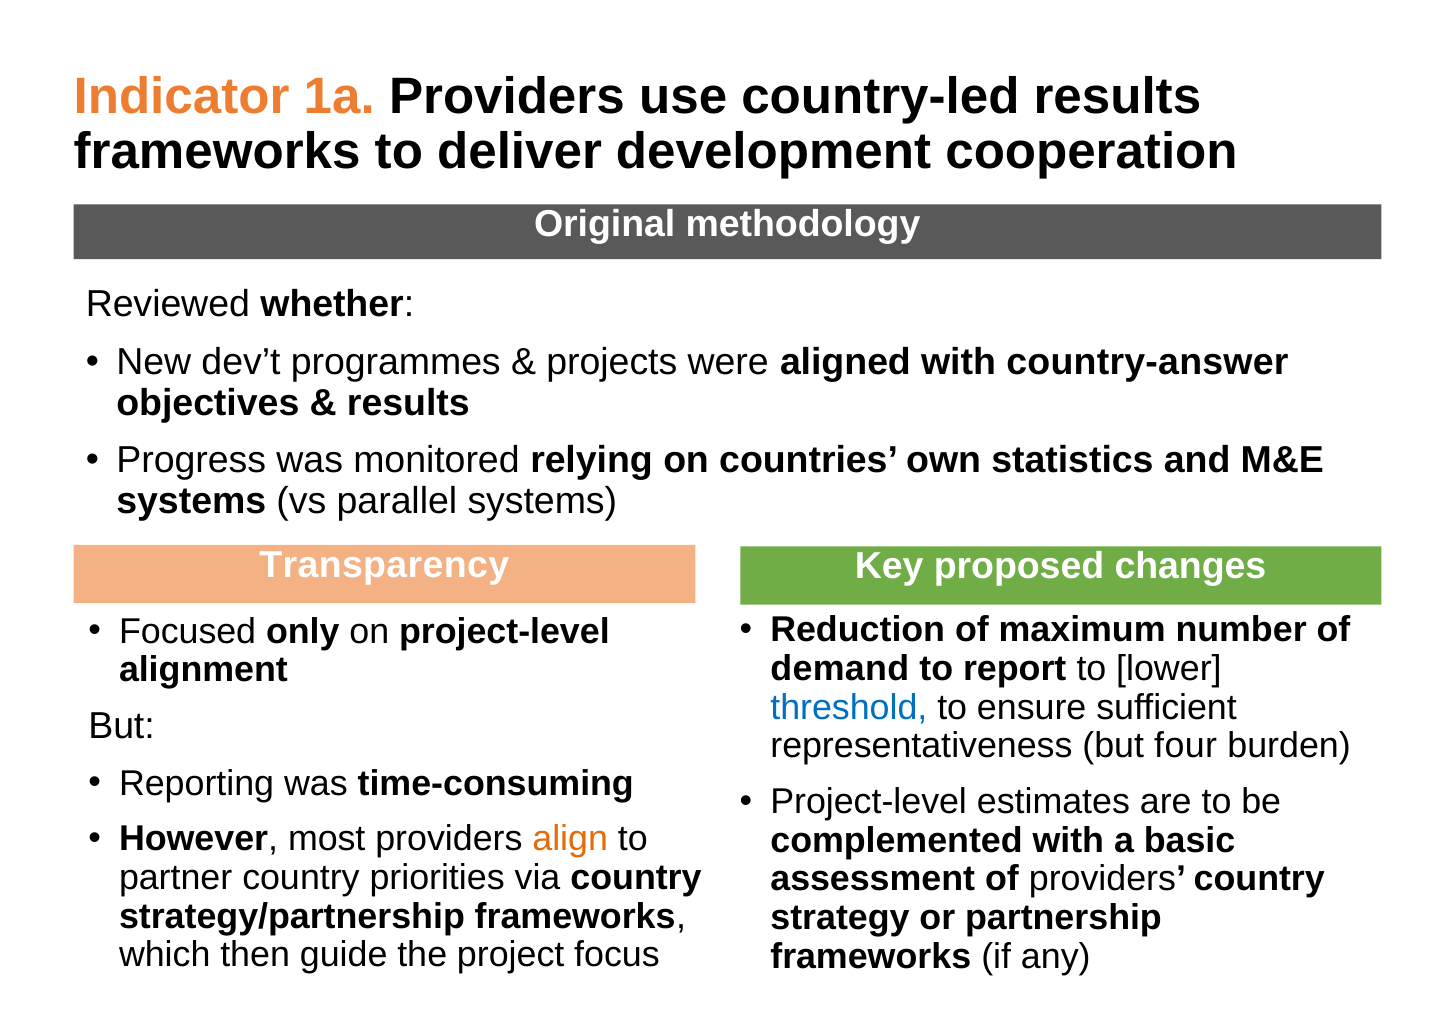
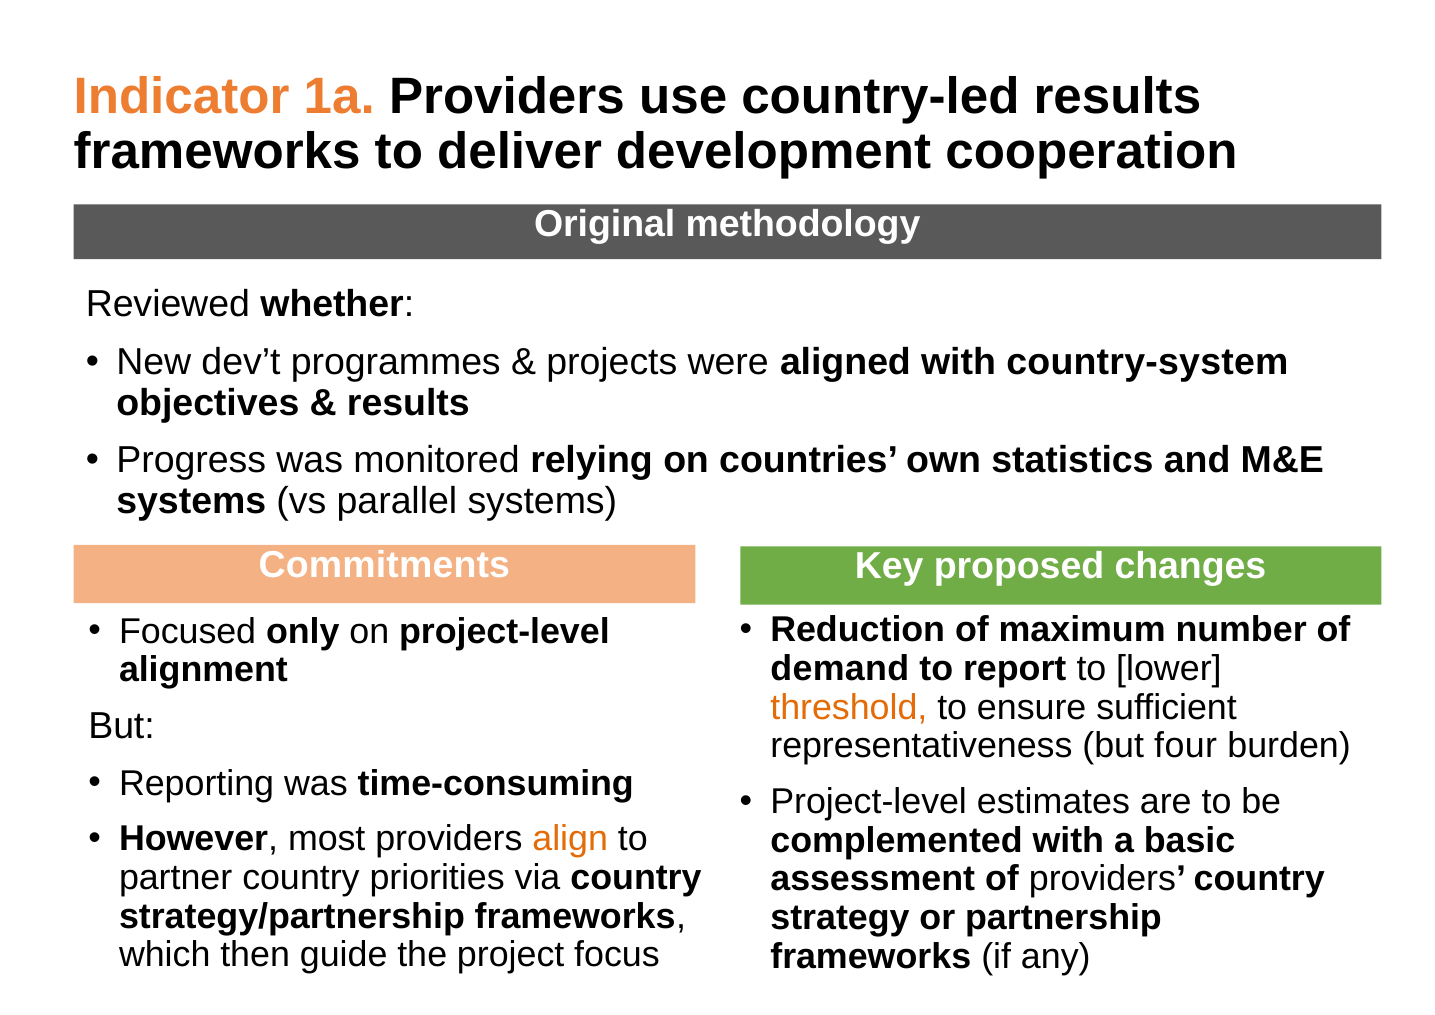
country-answer: country-answer -> country-system (1147, 362)
Transparency: Transparency -> Commitments (384, 565)
threshold colour: blue -> orange (849, 707)
